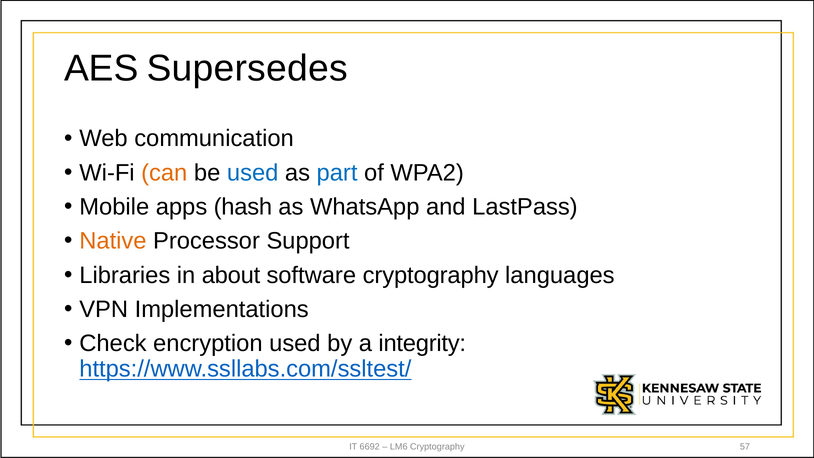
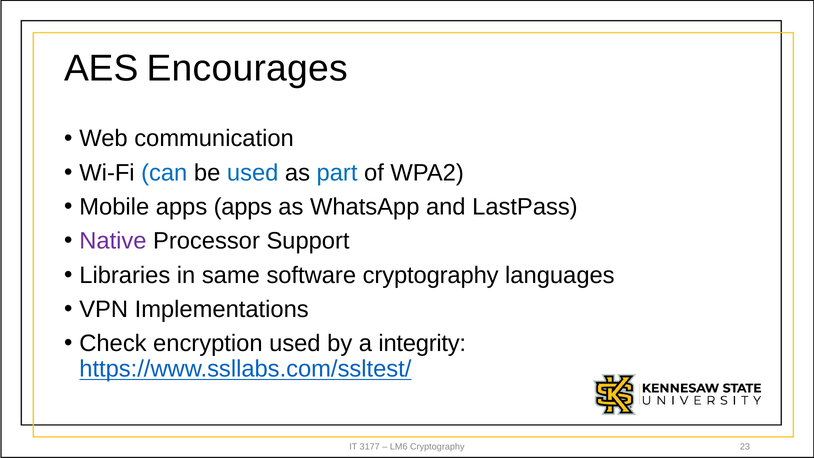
Supersedes: Supersedes -> Encourages (247, 68)
can colour: orange -> blue (164, 173)
apps hash: hash -> apps (243, 207)
Native colour: orange -> purple (113, 241)
about: about -> same (231, 275)
6692: 6692 -> 3177 (370, 446)
57: 57 -> 23 (745, 446)
